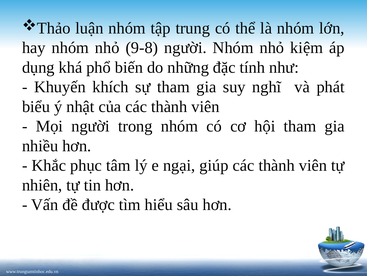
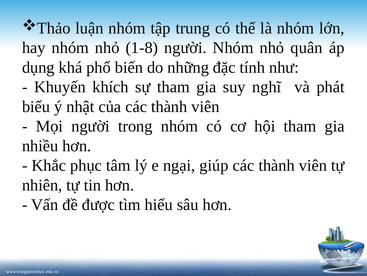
9-8: 9-8 -> 1-8 (142, 48)
kiệm: kiệm -> quân (307, 48)
